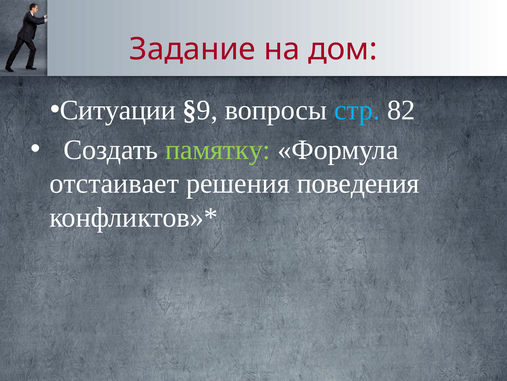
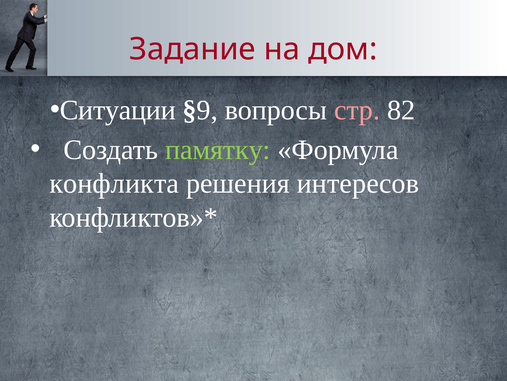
стр colour: light blue -> pink (357, 110)
отстаивает: отстаивает -> конфликта (114, 183)
поведения: поведения -> интересов (358, 183)
